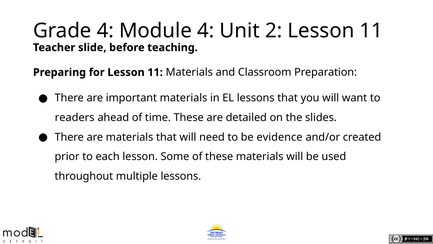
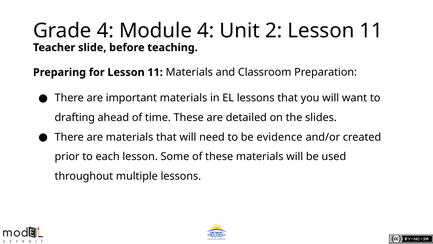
readers: readers -> drafting (75, 117)
